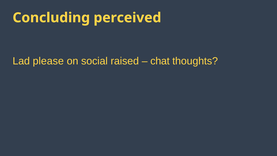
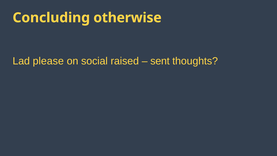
perceived: perceived -> otherwise (127, 18)
chat: chat -> sent (160, 61)
